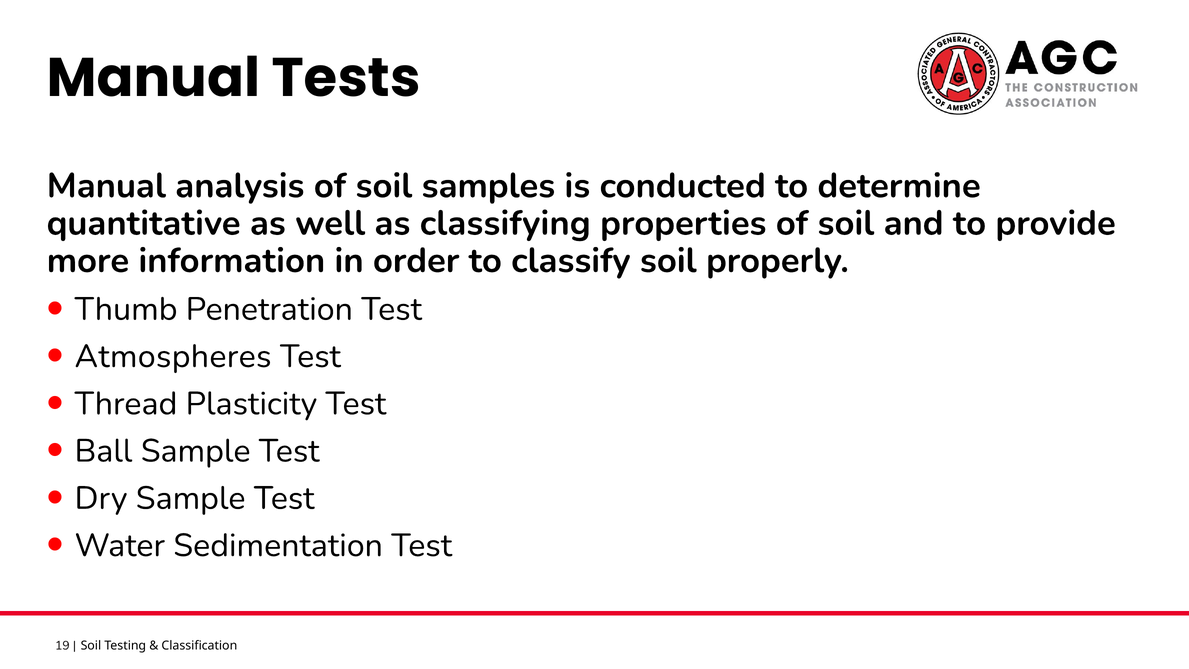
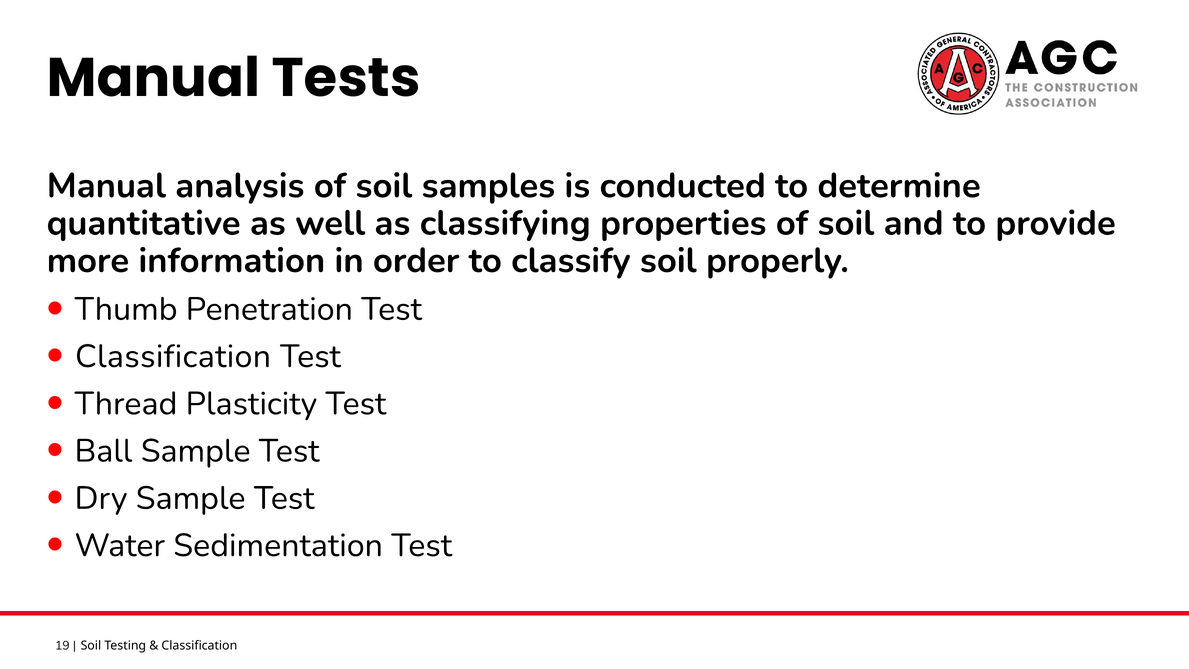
Atmospheres: Atmospheres -> Classification (173, 356)
